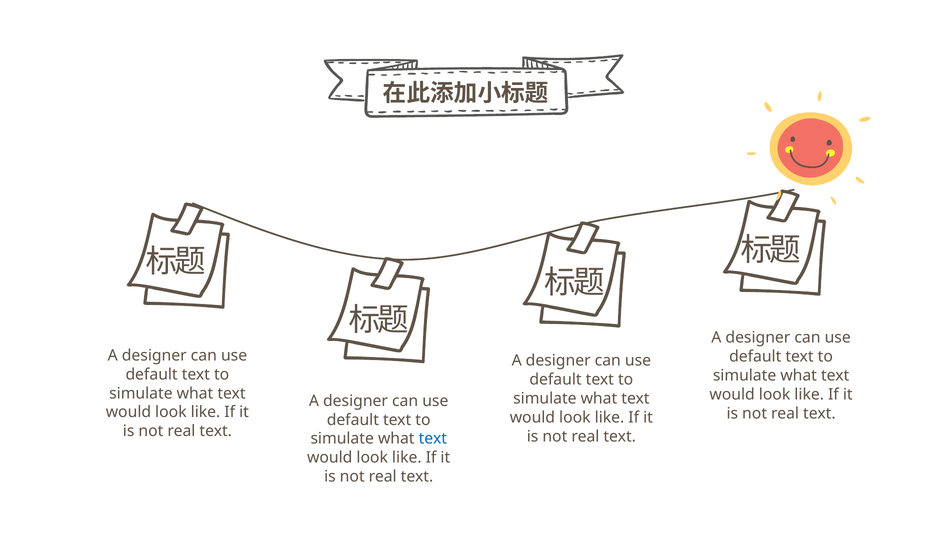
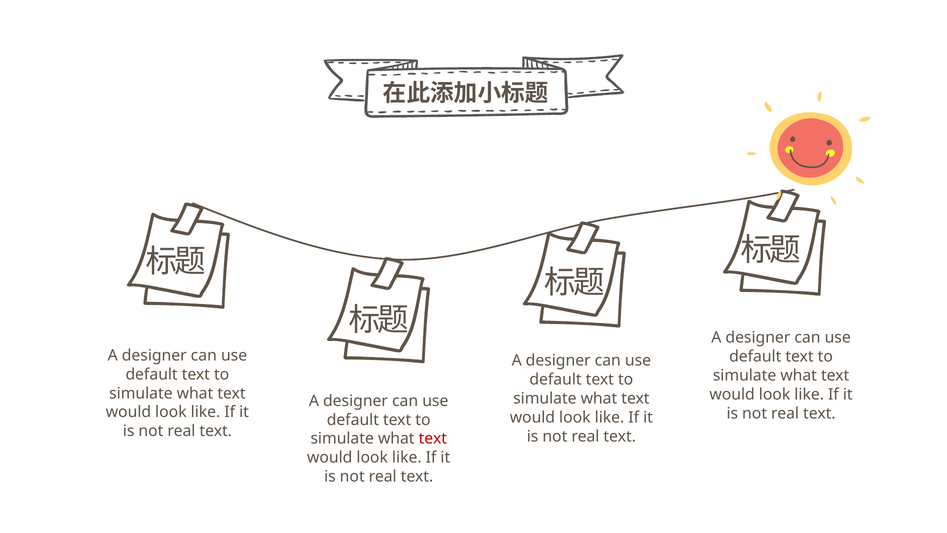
text colour: blue -> red (433, 439)
